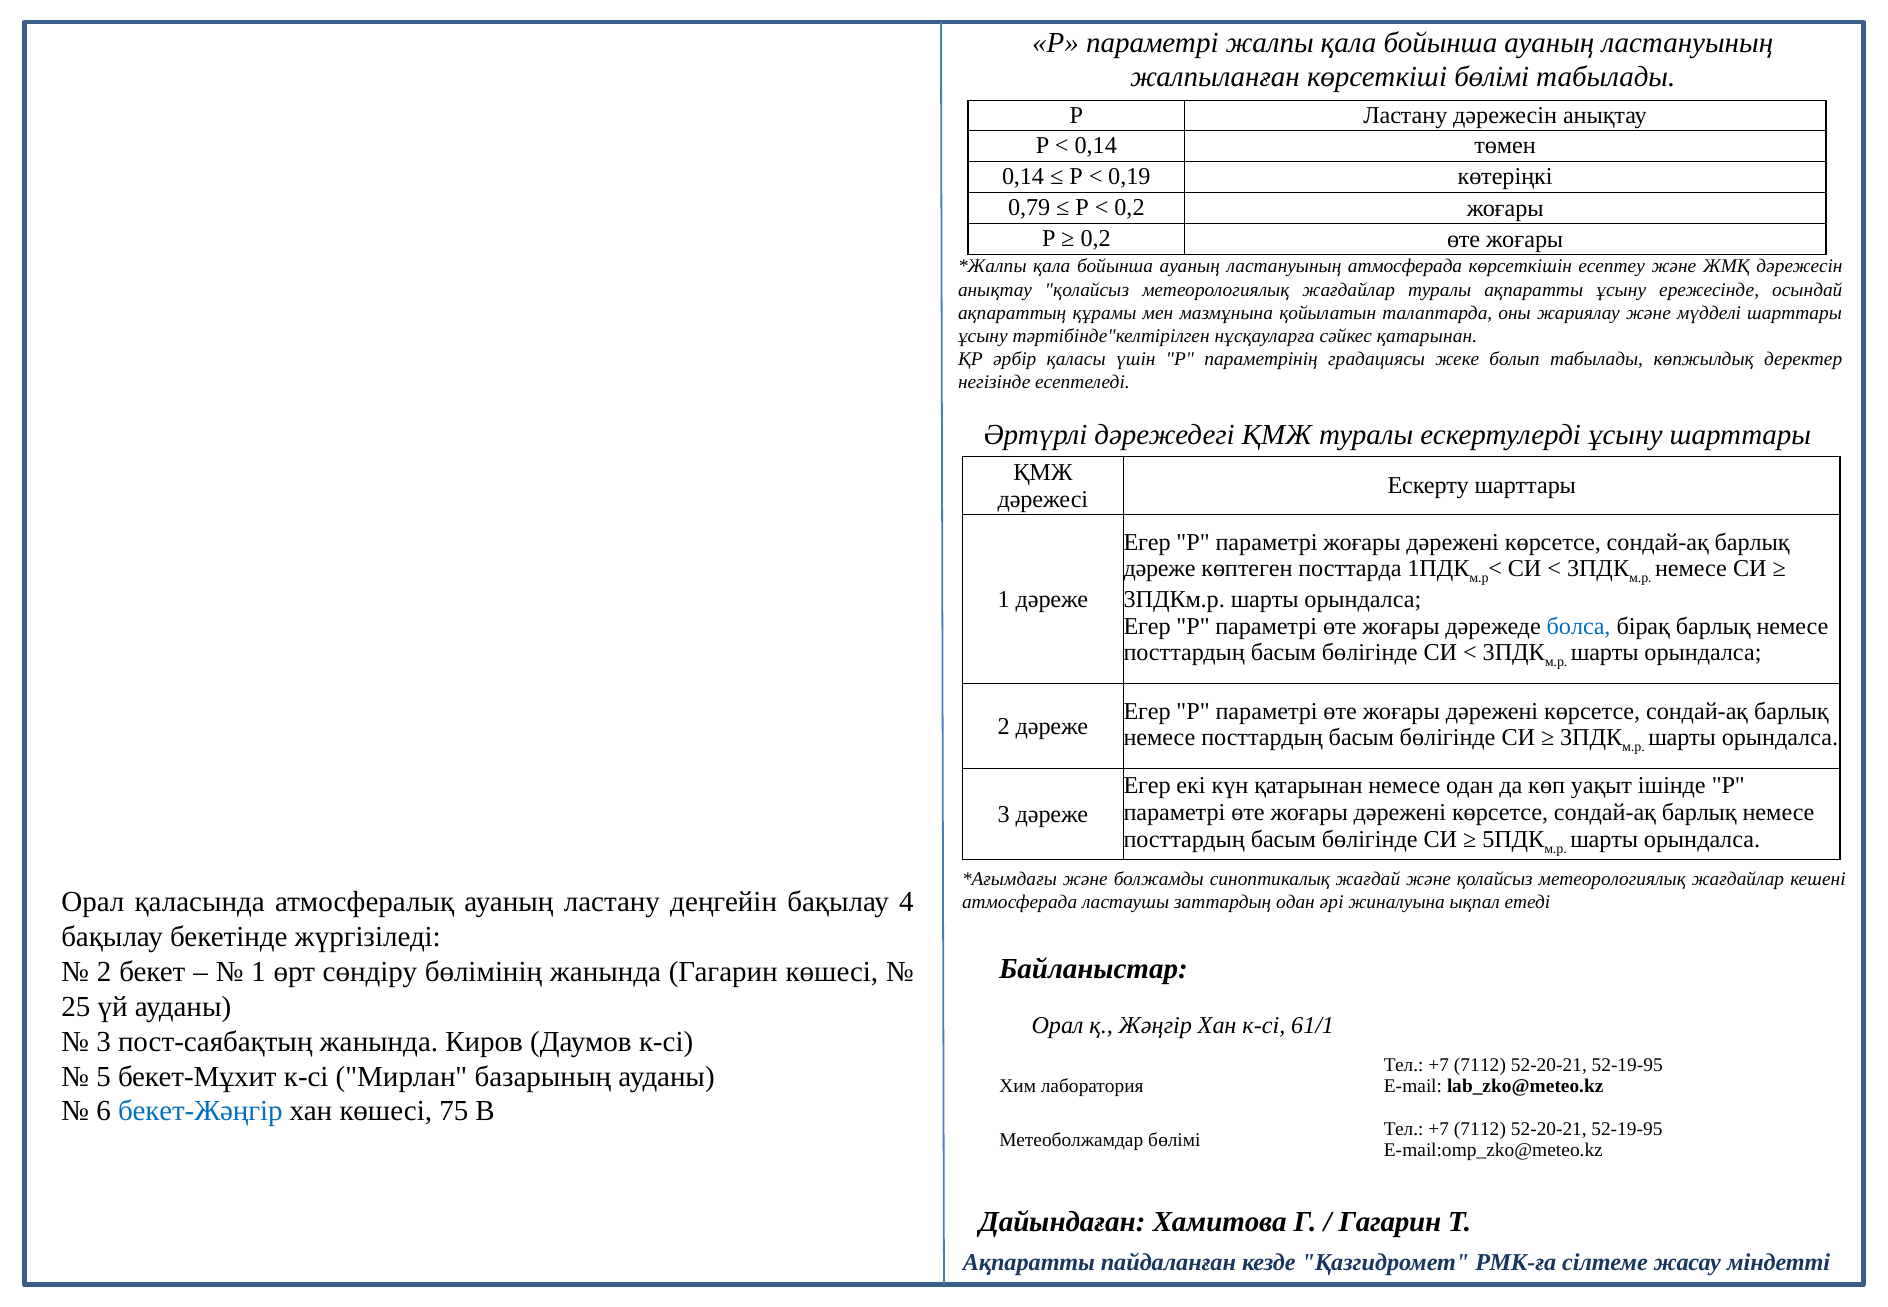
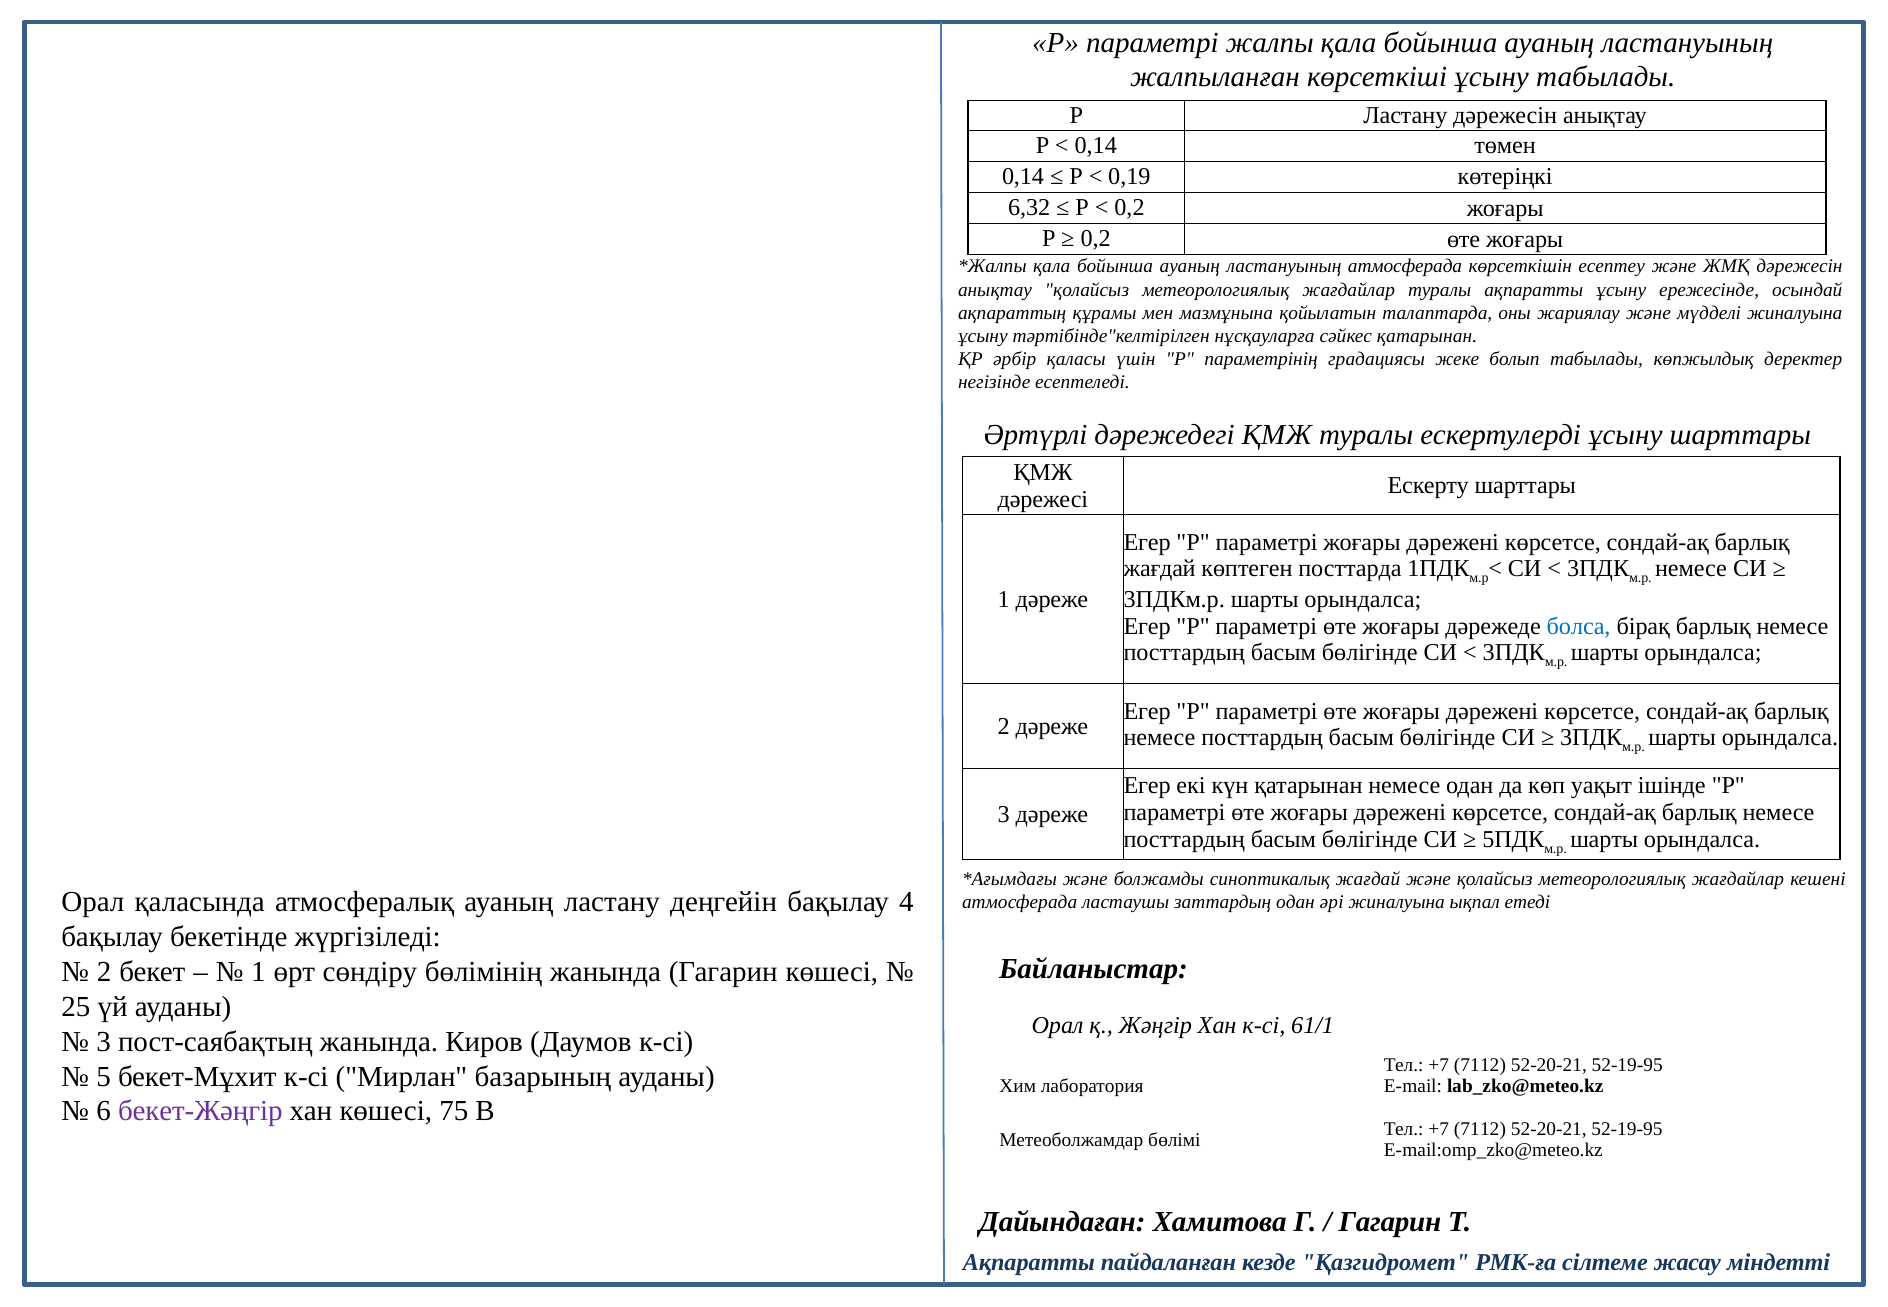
көрсеткіші бөлімі: бөлімі -> ұсыну (1492, 77)
0,79: 0,79 -> 6,32 (1029, 208)
мүдделі шарттары: шарттары -> жиналуына (1795, 313)
дәреже: дәреже -> жағдай (1160, 569)
бекет-Жәңгір colour: blue -> purple (200, 1111)
